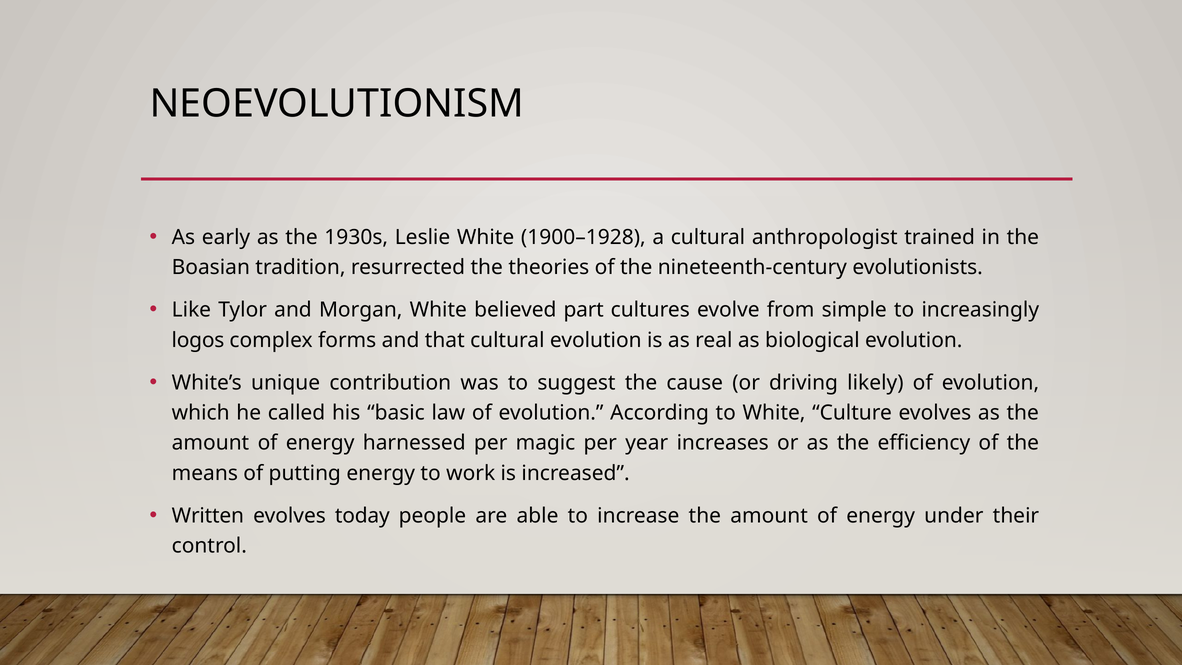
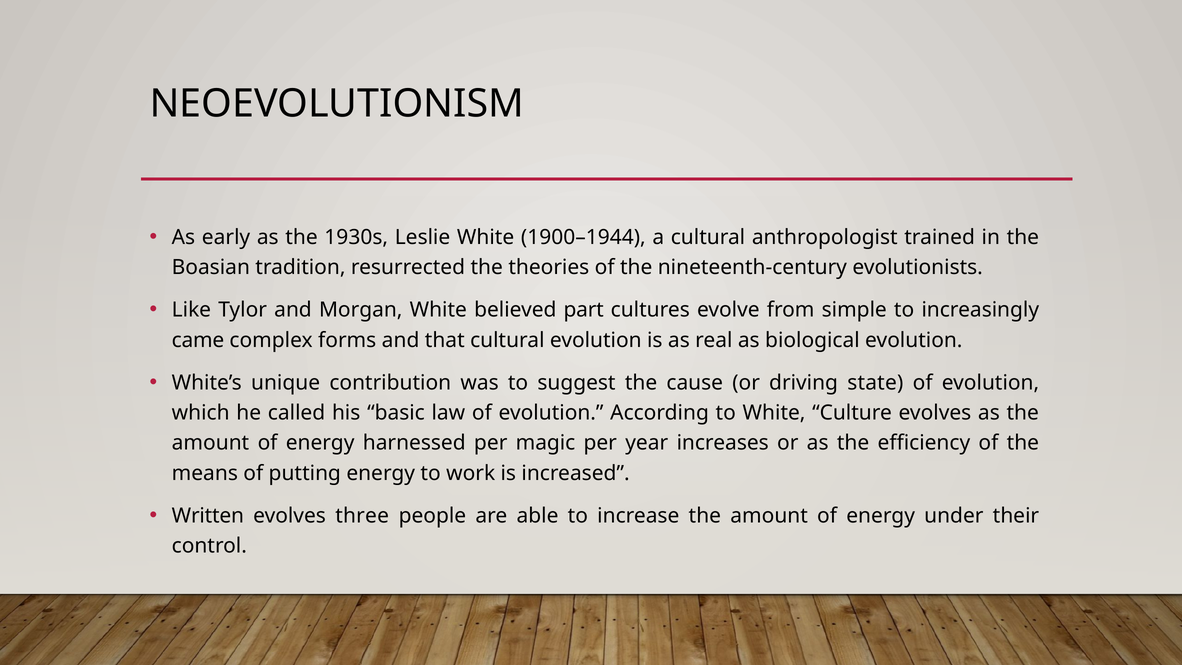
1900–1928: 1900–1928 -> 1900–1944 (583, 237)
logos: logos -> came (198, 340)
likely: likely -> state (875, 383)
today: today -> three (362, 515)
